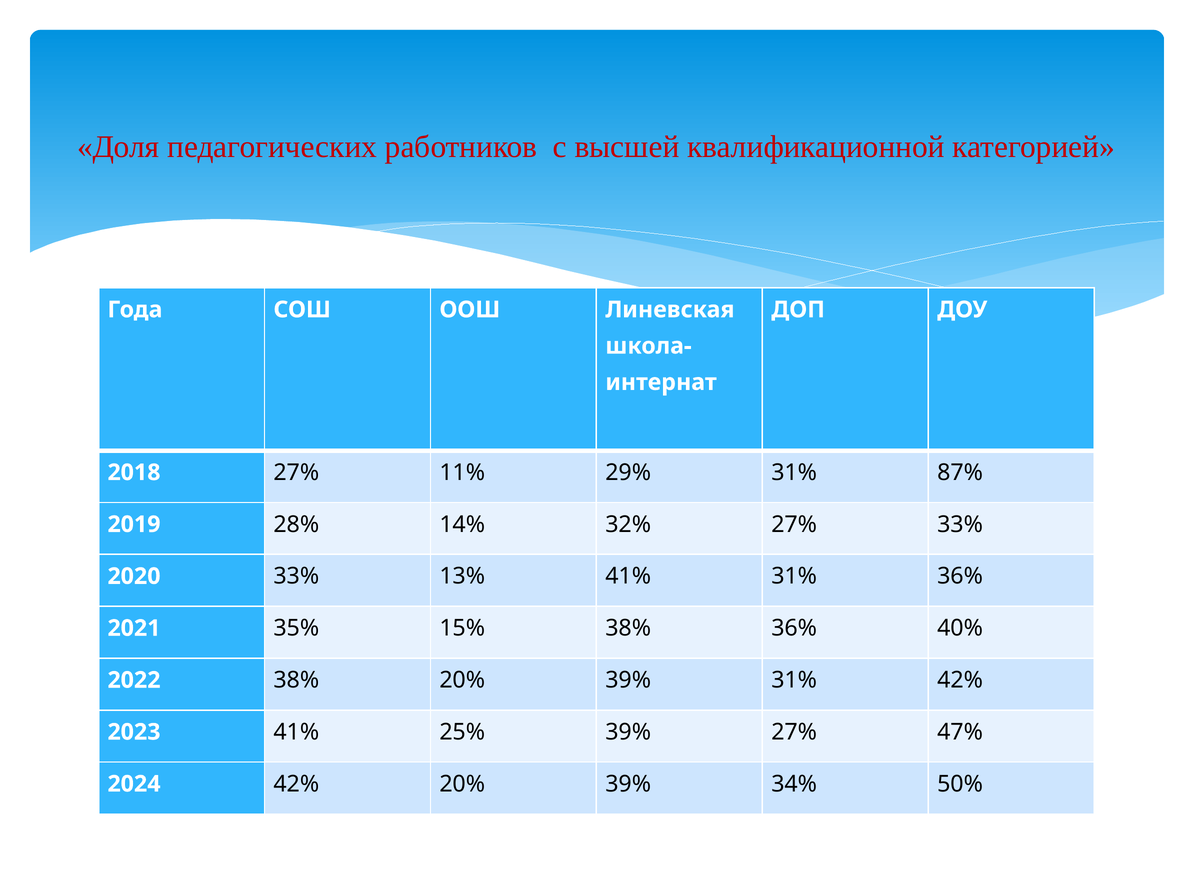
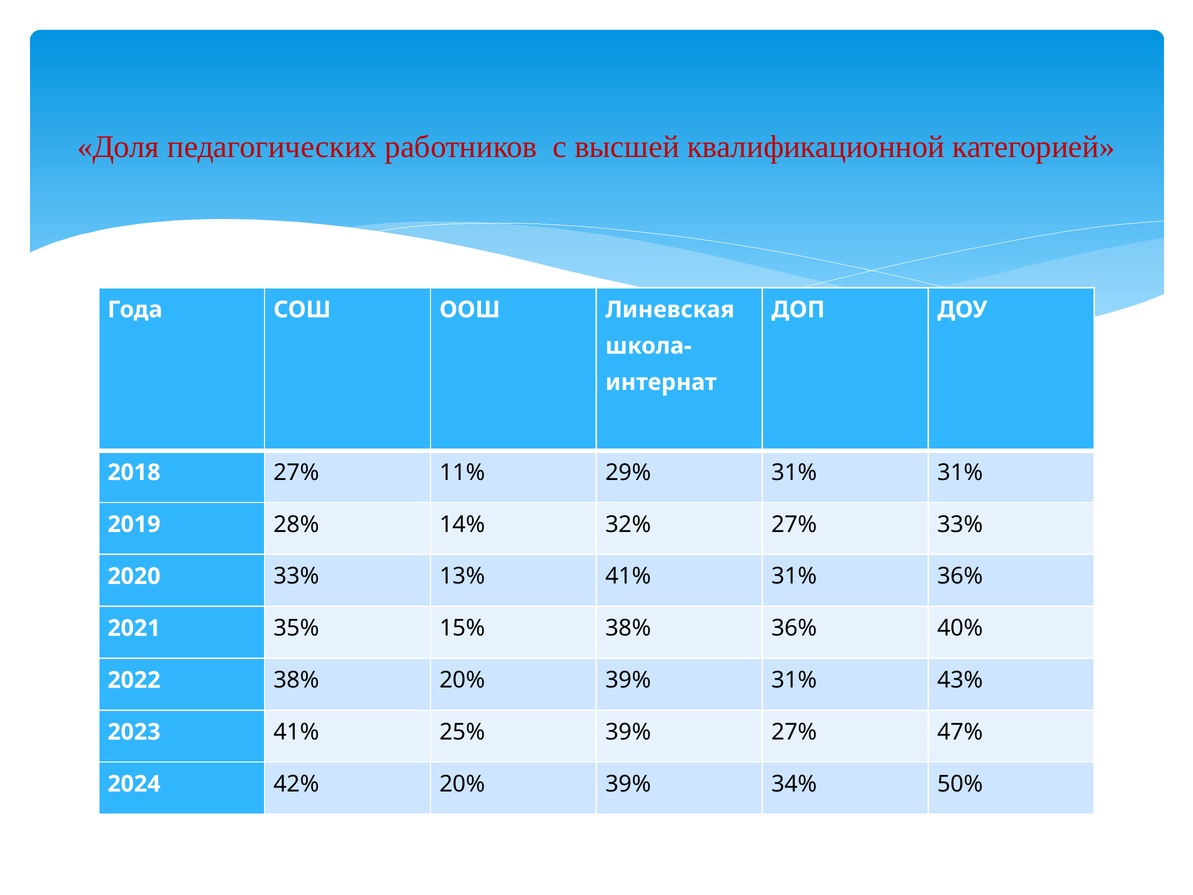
31% 87%: 87% -> 31% (960, 472)
31% 42%: 42% -> 43% (960, 680)
